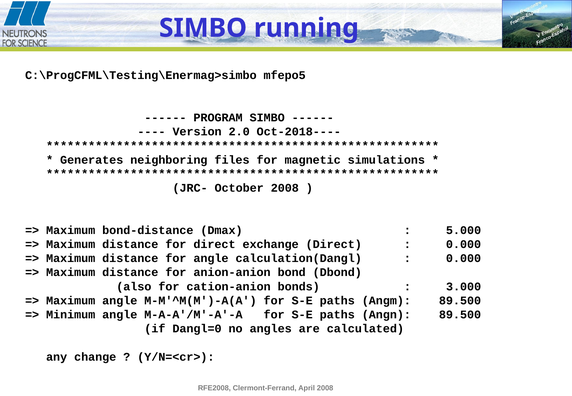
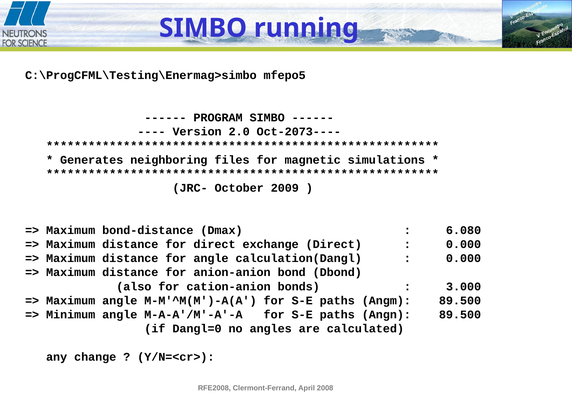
Oct-2018----: Oct-2018---- -> Oct-2073---- (299, 132)
October 2008: 2008 -> 2009 (285, 188)
5.000: 5.000 -> 6.080 (464, 230)
